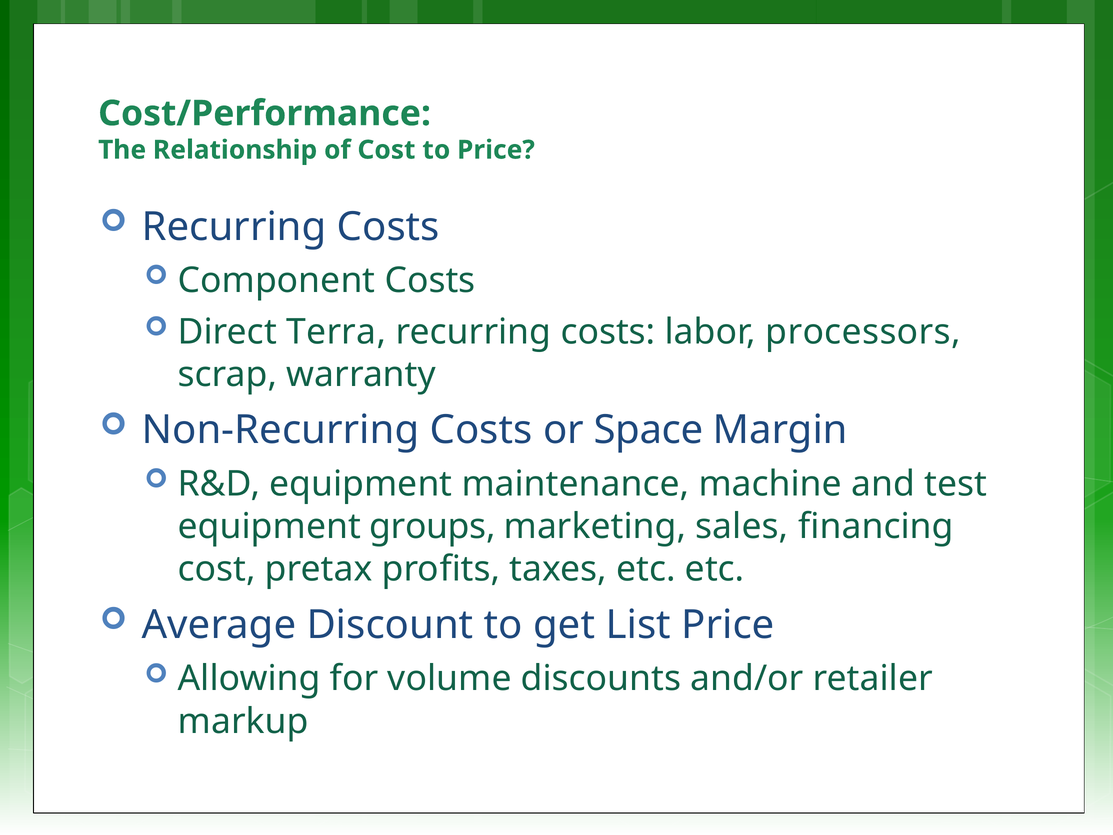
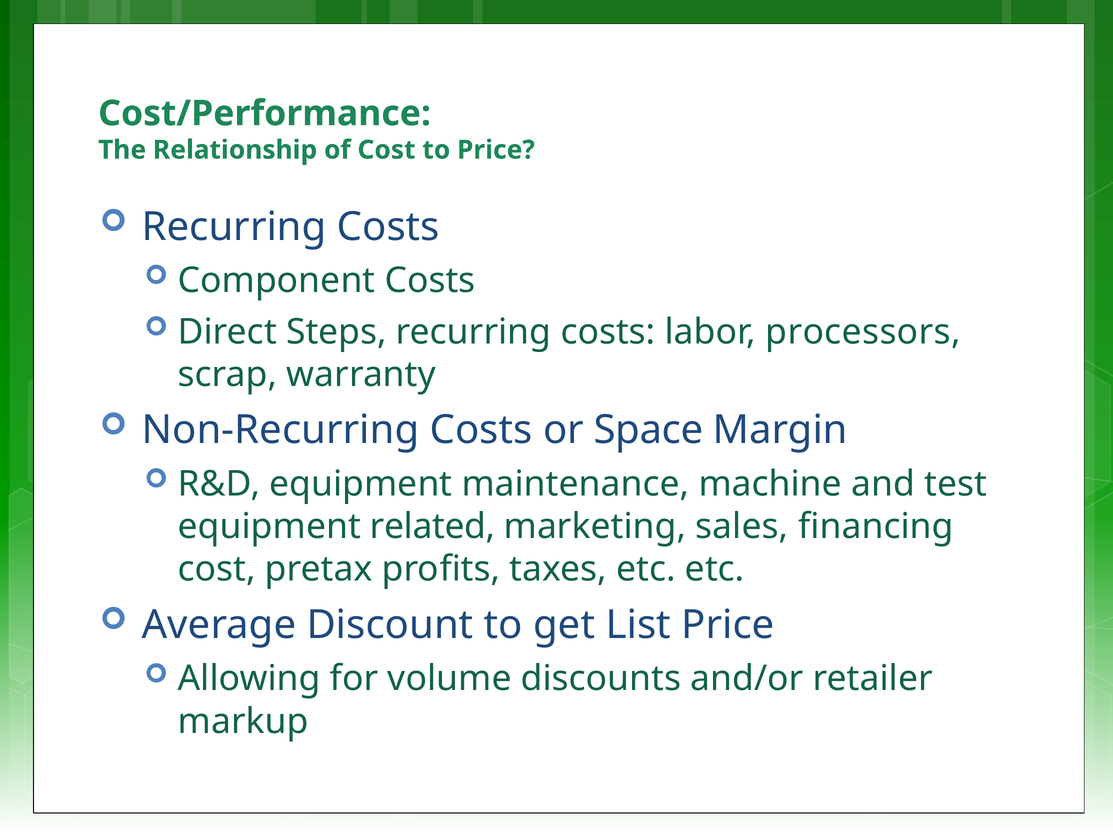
Terra: Terra -> Steps (336, 332)
groups: groups -> related (433, 526)
